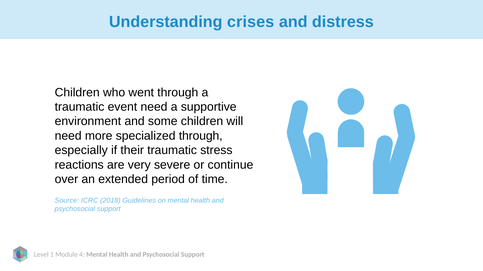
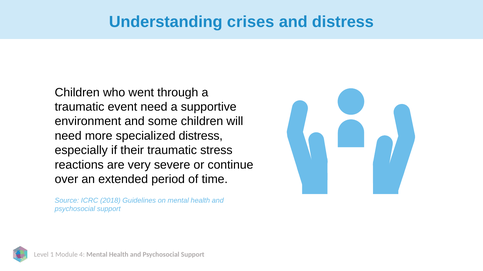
specialized through: through -> distress (201, 136)
